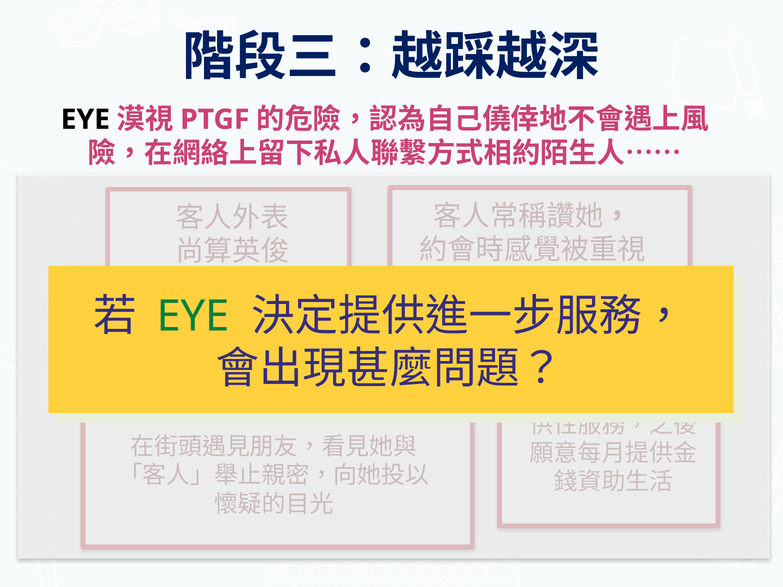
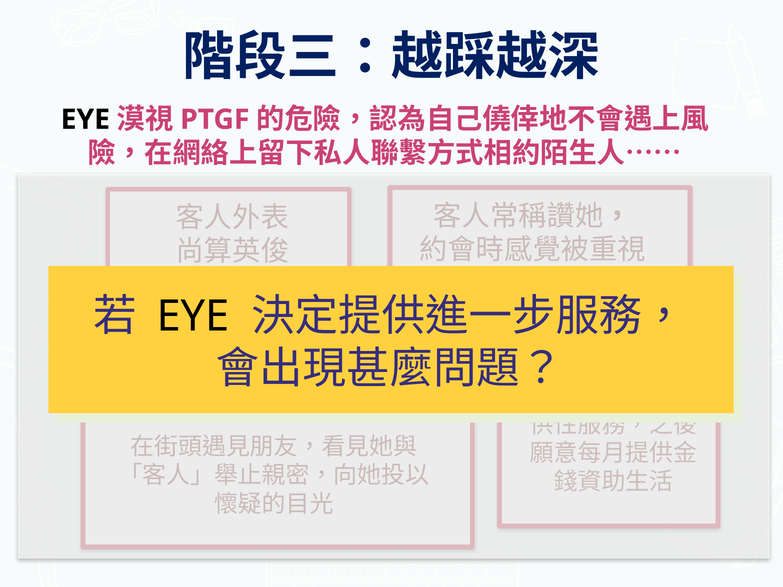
EYE colour: green -> black (193, 317)
